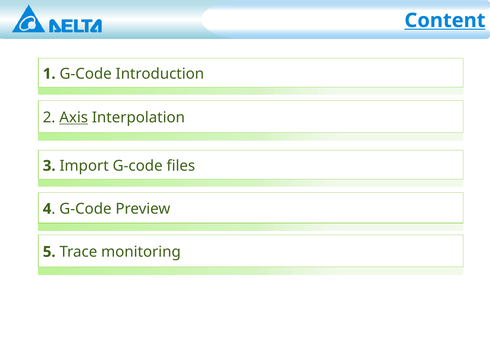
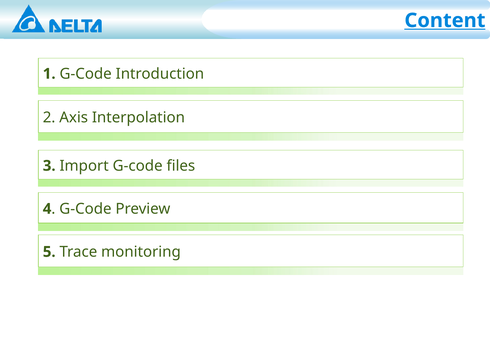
Axis underline: present -> none (74, 118)
